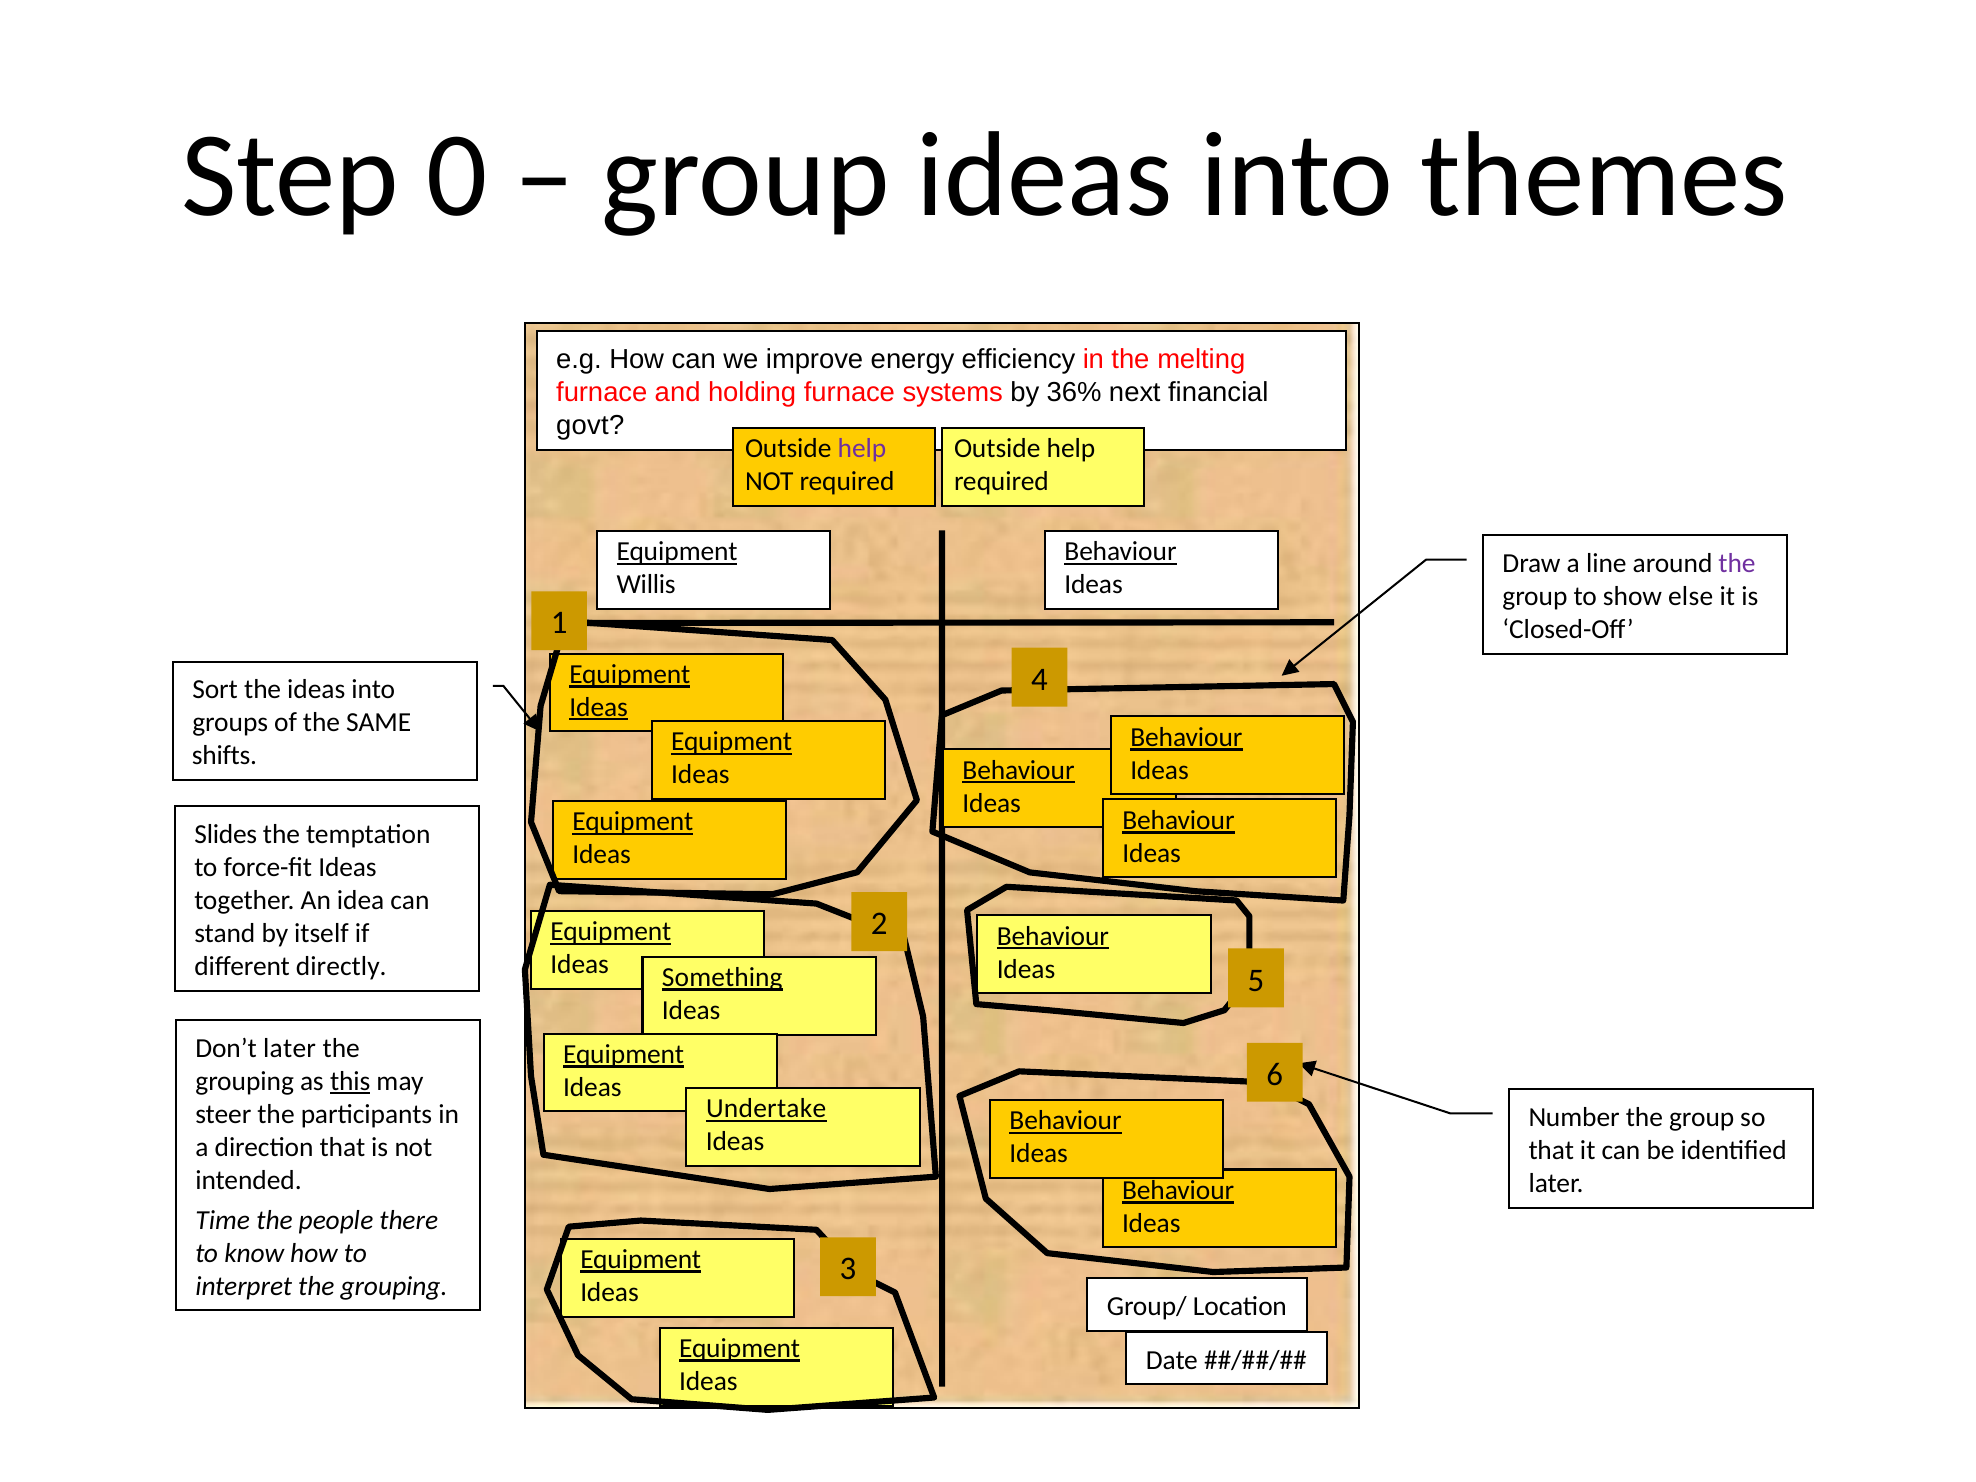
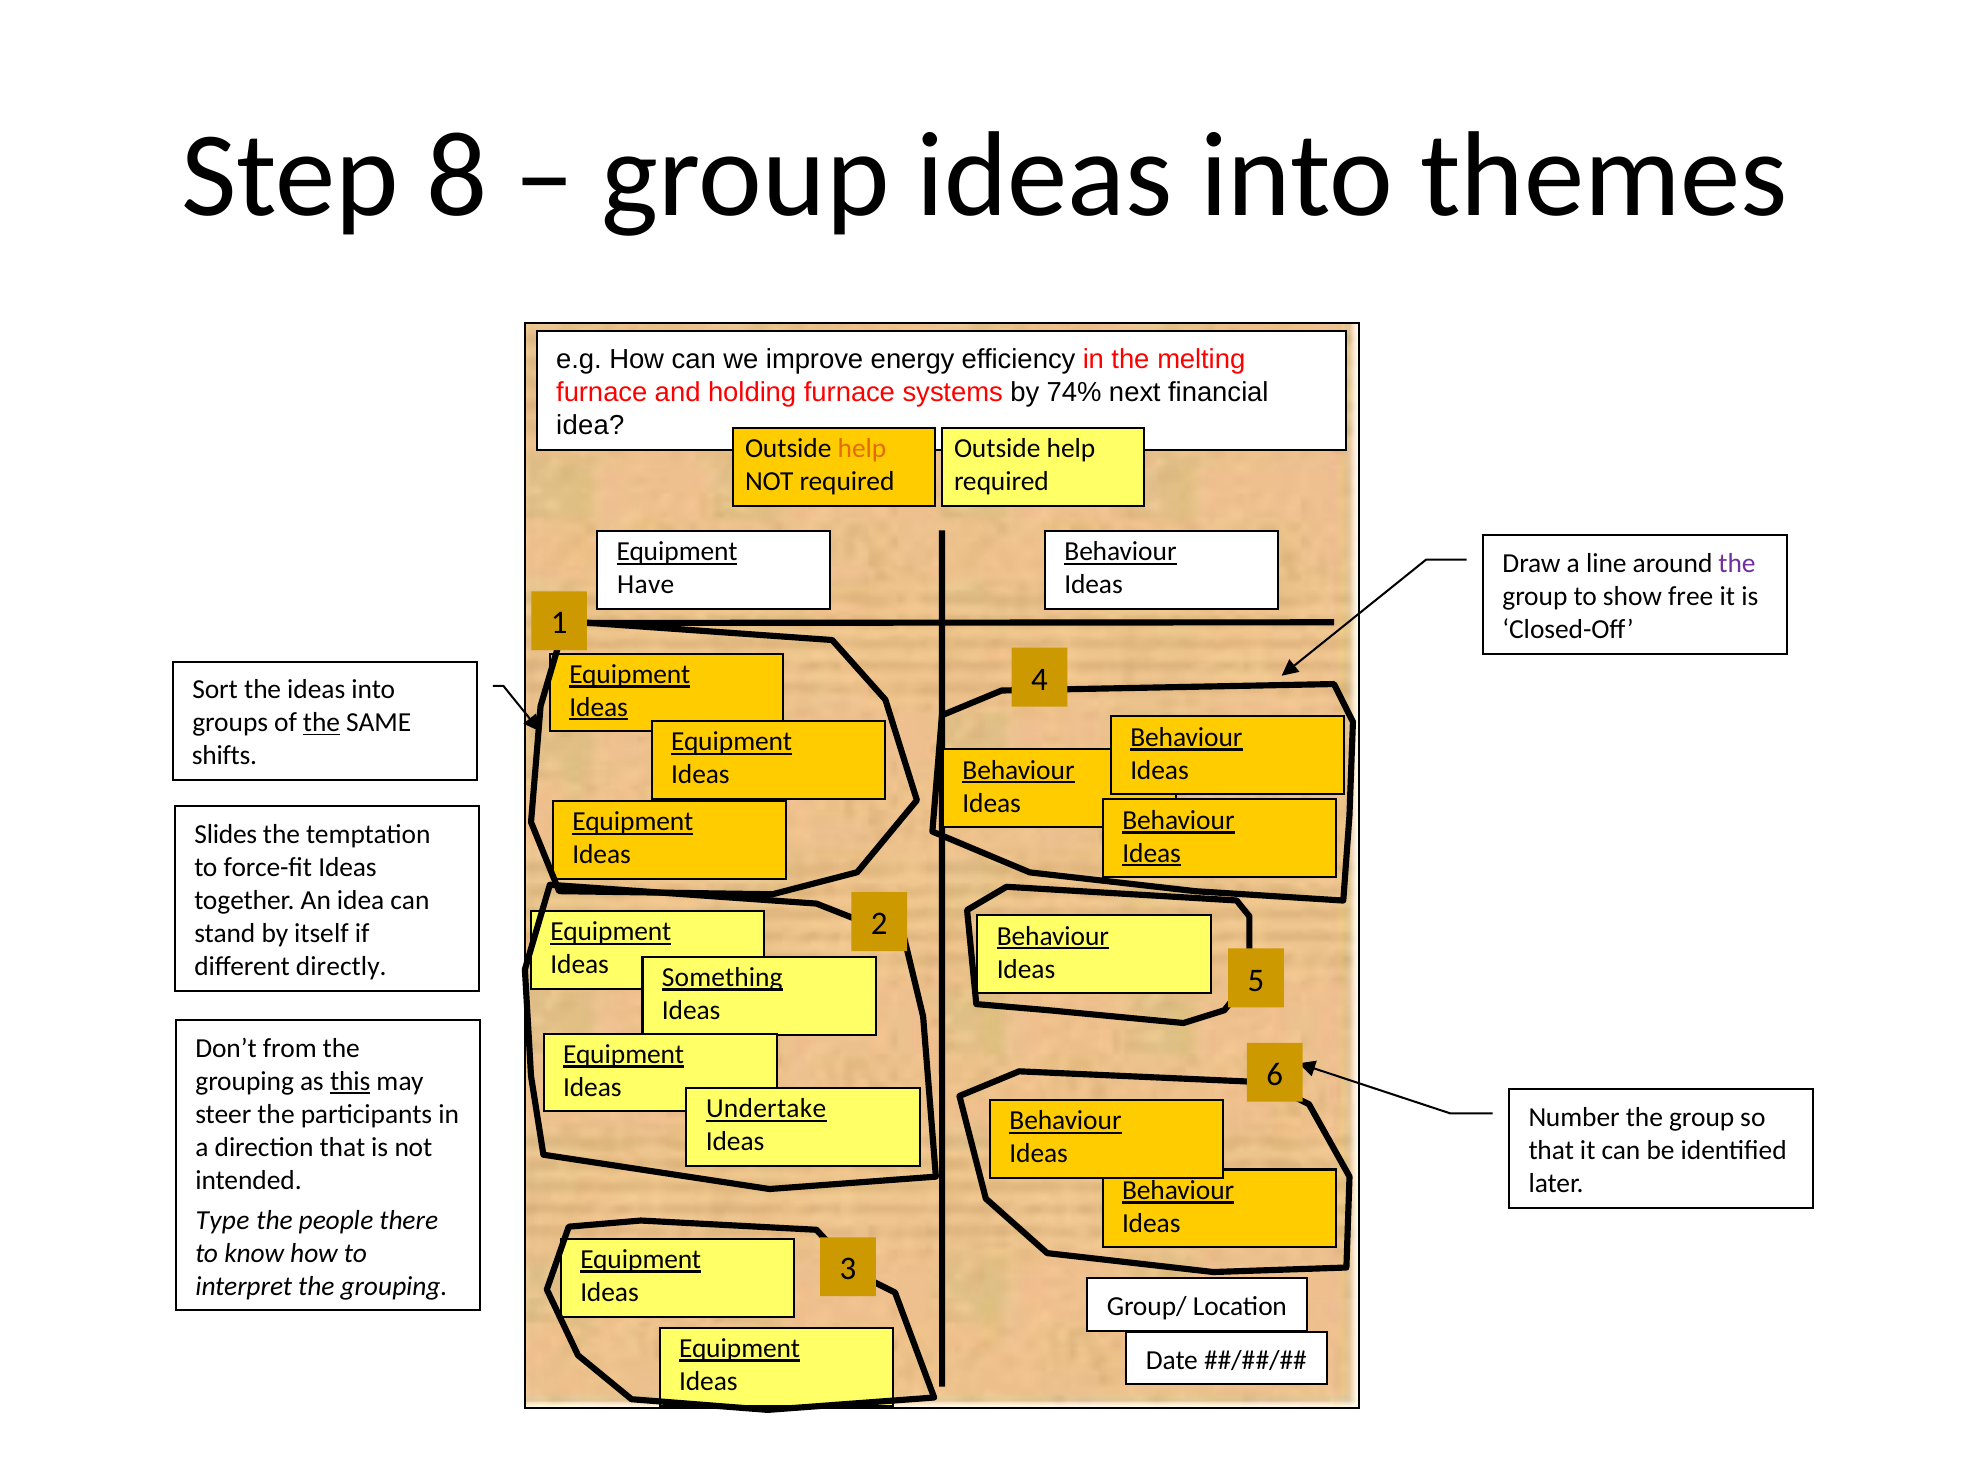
0: 0 -> 8 (457, 175)
36%: 36% -> 74% (1074, 392)
govt: govt -> idea (590, 425)
help colour: purple -> orange (862, 449)
Willis: Willis -> Have (646, 585)
else: else -> free (1691, 597)
the underline: none -> present (322, 723)
Ideas underline: none -> present (1152, 853)
Don’t later: later -> from (290, 1048)
Time: Time -> Type (223, 1220)
